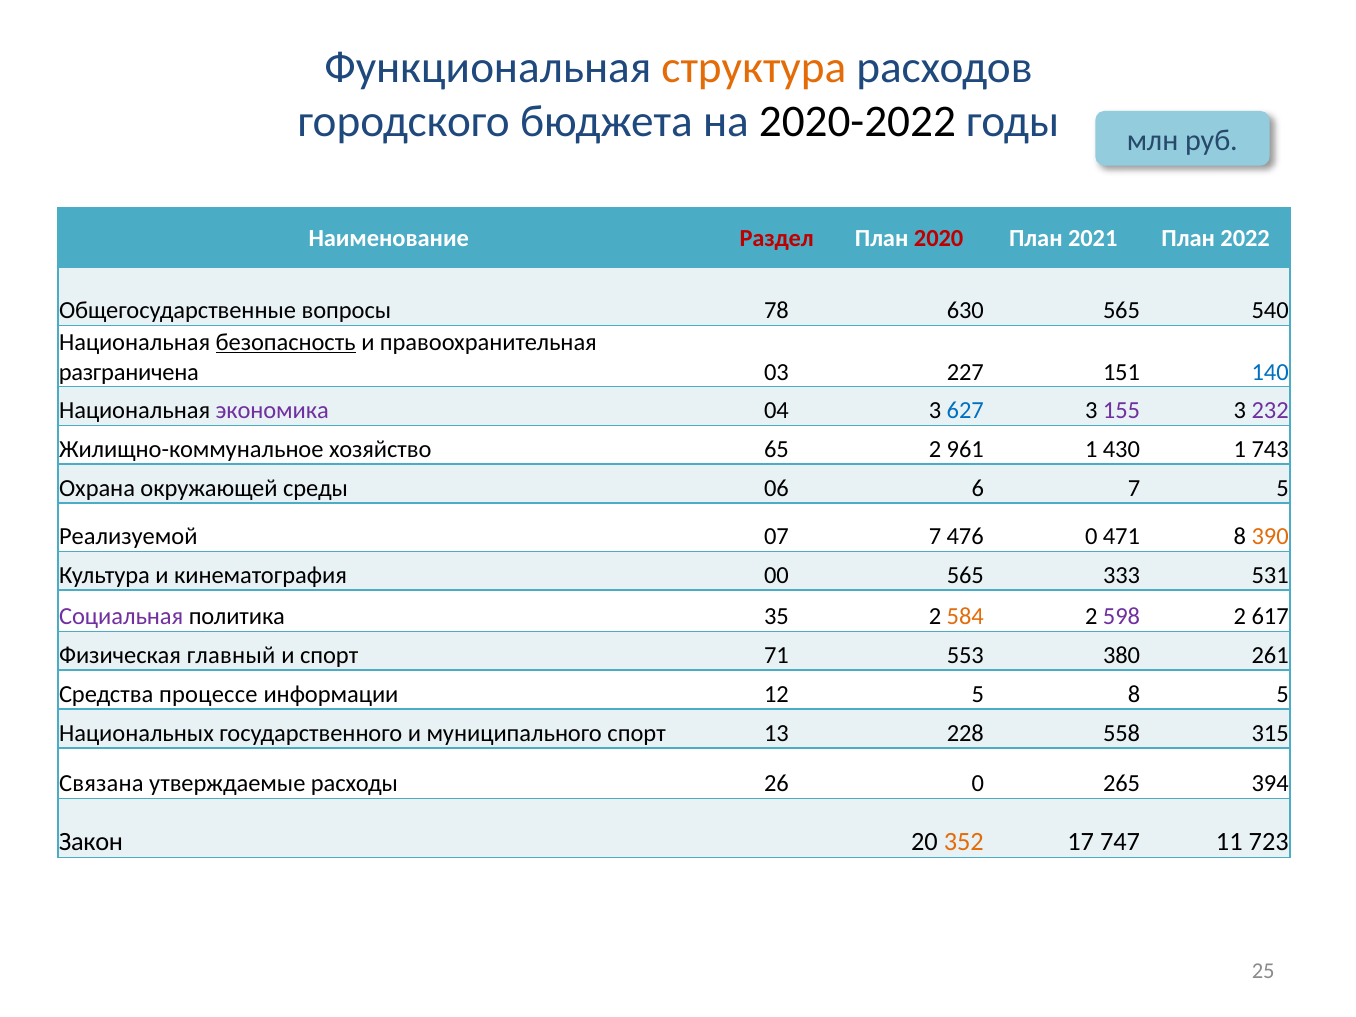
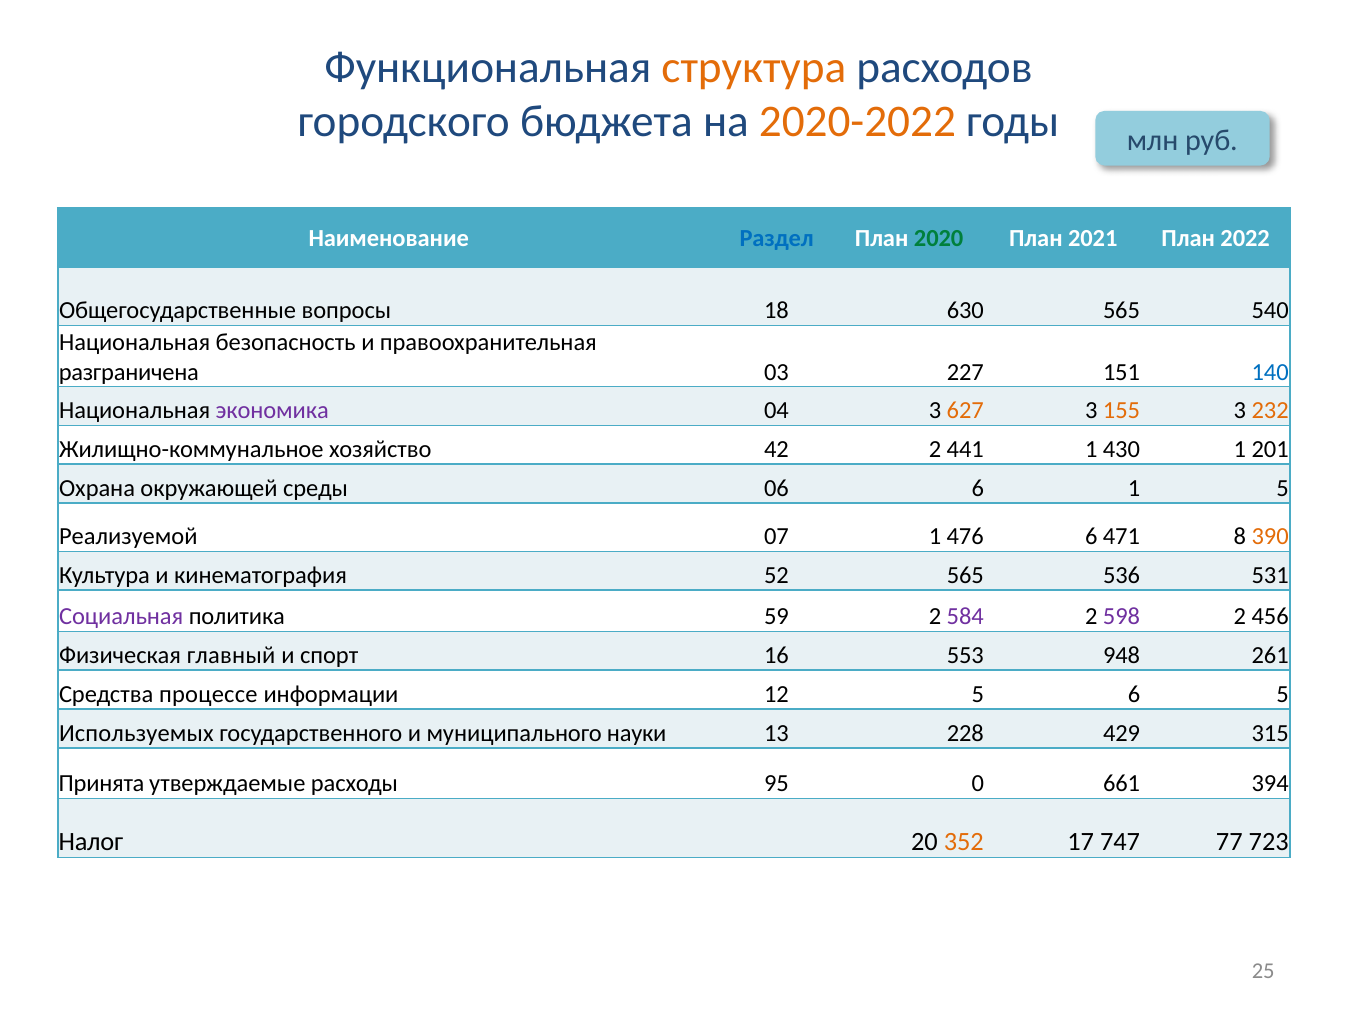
2020-2022 colour: black -> orange (857, 122)
Раздел colour: red -> blue (777, 239)
2020 colour: red -> green (939, 239)
78: 78 -> 18 (777, 311)
безопасность underline: present -> none (286, 342)
627 colour: blue -> orange (965, 411)
155 colour: purple -> orange (1121, 411)
232 colour: purple -> orange (1270, 411)
65: 65 -> 42 (777, 450)
961: 961 -> 441 (965, 450)
743: 743 -> 201 (1270, 450)
6 7: 7 -> 1 (1134, 488)
07 7: 7 -> 1 (935, 537)
476 0: 0 -> 6 (1091, 537)
00: 00 -> 52 (777, 575)
333: 333 -> 536 (1122, 575)
35: 35 -> 59 (777, 617)
584 colour: orange -> purple (965, 617)
617: 617 -> 456 (1270, 617)
71: 71 -> 16 (777, 656)
380: 380 -> 948 (1122, 656)
5 8: 8 -> 6 (1134, 694)
Национальных: Национальных -> Используемых (136, 733)
муниципального спорт: спорт -> науки (637, 733)
558: 558 -> 429 (1122, 733)
Связана: Связана -> Принята (102, 784)
26: 26 -> 95 (777, 784)
265: 265 -> 661 (1122, 784)
Закон: Закон -> Налог (91, 842)
11: 11 -> 77 (1229, 842)
